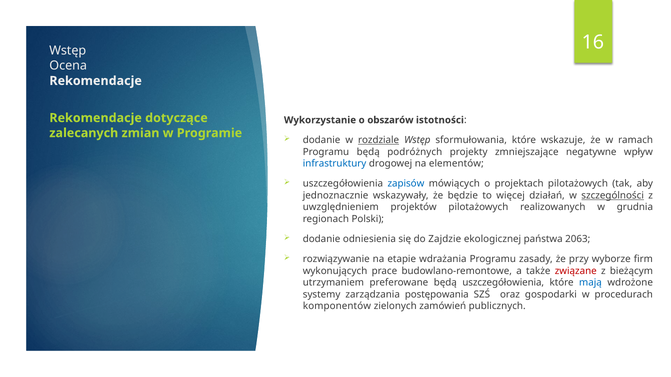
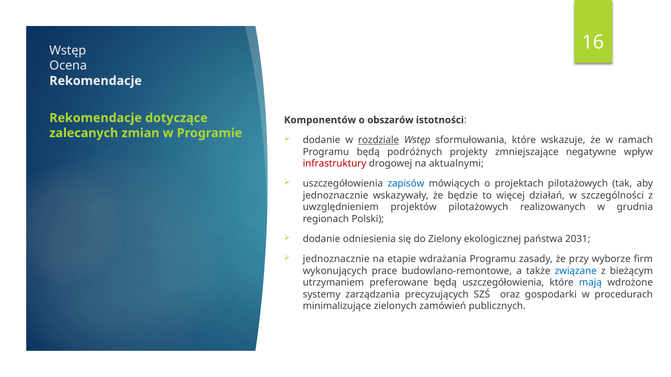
Wykorzystanie: Wykorzystanie -> Komponentów (320, 120)
infrastruktury colour: blue -> red (335, 164)
elementów: elementów -> aktualnymi (456, 164)
szczególności underline: present -> none (613, 196)
Zajdzie: Zajdzie -> Zielony (445, 239)
2063: 2063 -> 2031 (578, 239)
rozwiązywanie: rozwiązywanie -> jednoznacznie (336, 259)
związane colour: red -> blue (576, 271)
postępowania: postępowania -> precyzujących (437, 295)
komponentów: komponentów -> minimalizujące (337, 306)
